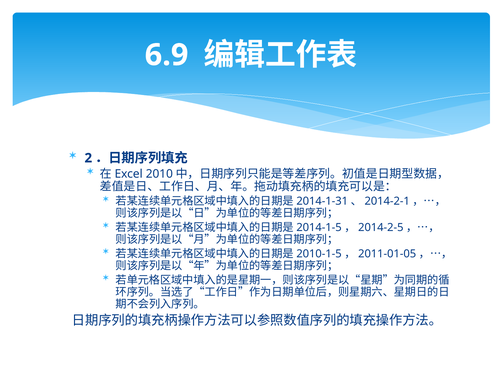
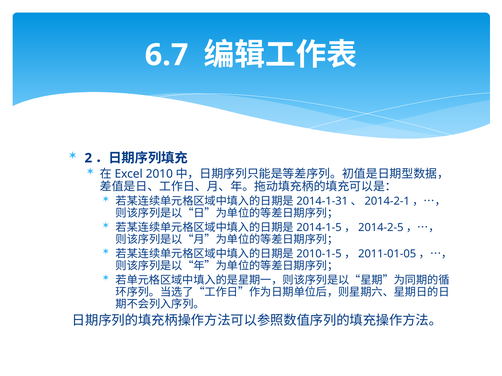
6.9: 6.9 -> 6.7 (167, 55)
